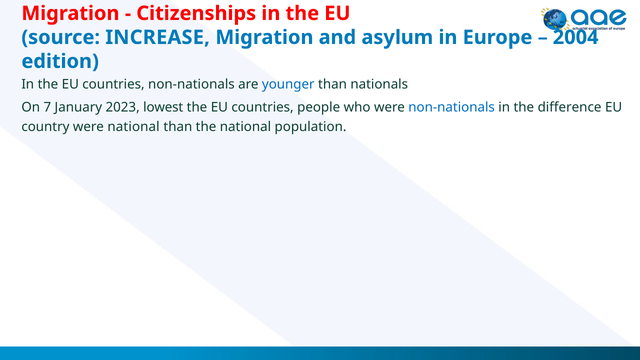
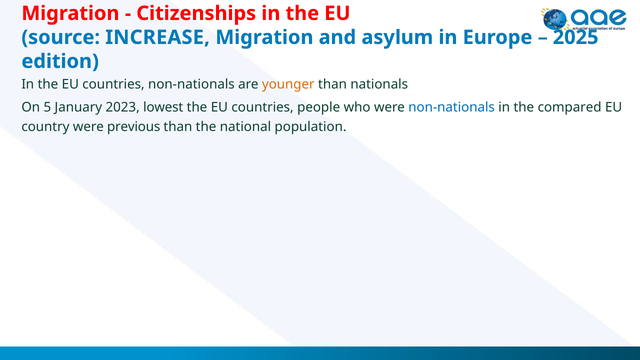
2004: 2004 -> 2025 (576, 37)
younger colour: blue -> orange (288, 84)
7: 7 -> 5 (47, 108)
difference: difference -> compared (570, 108)
were national: national -> previous (134, 127)
